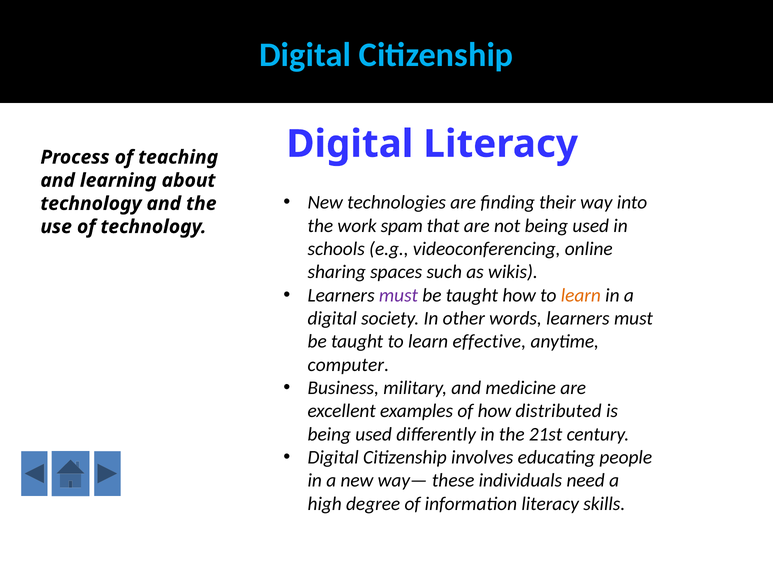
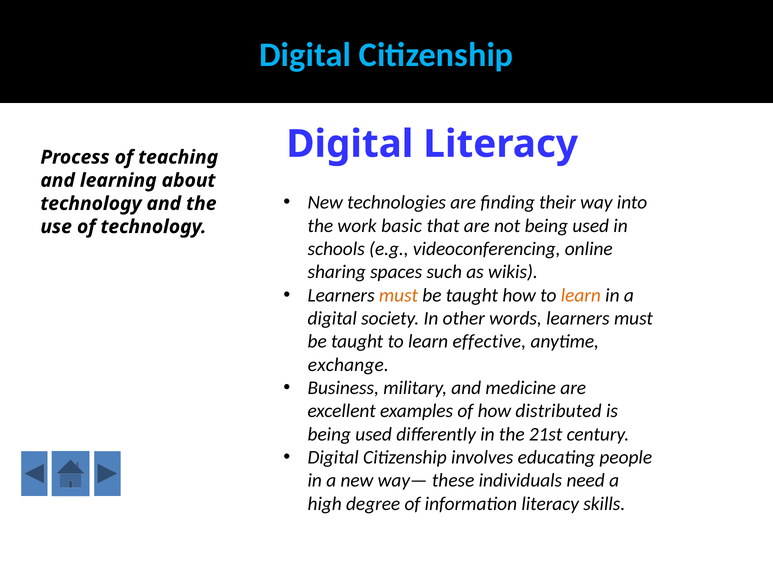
spam: spam -> basic (402, 226)
must colour: purple -> orange (399, 296)
computer: computer -> exchange (348, 365)
